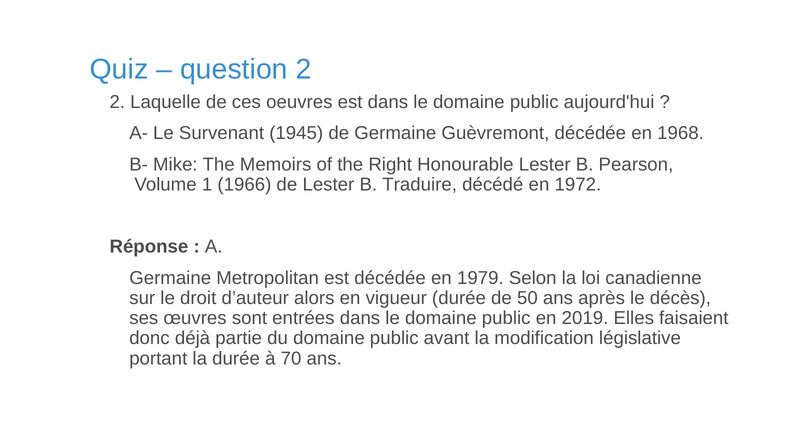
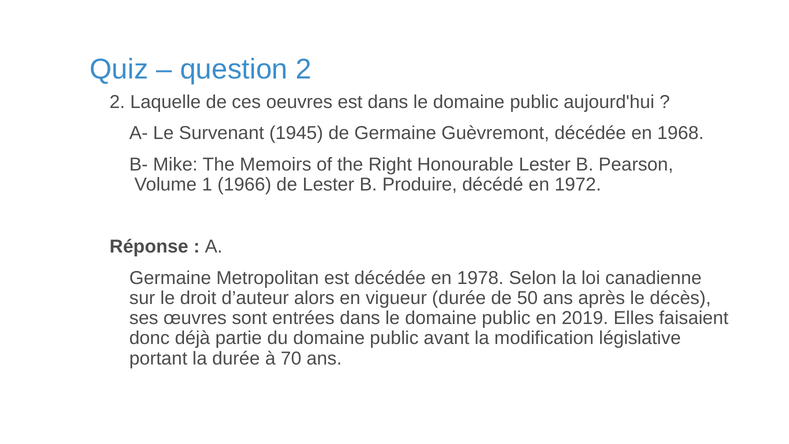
Traduire: Traduire -> Produire (420, 185)
1979: 1979 -> 1978 (480, 278)
